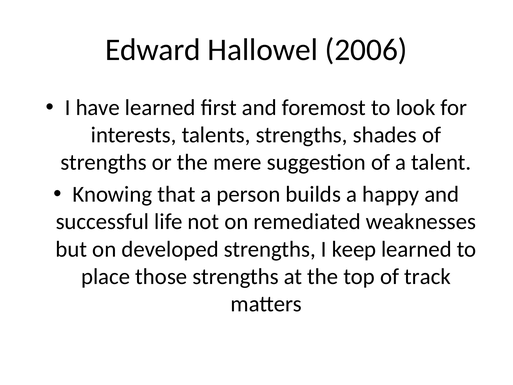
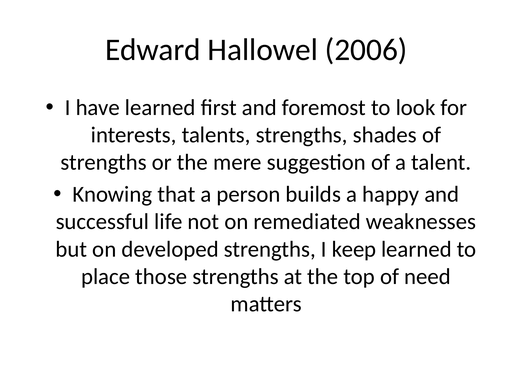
track: track -> need (427, 276)
